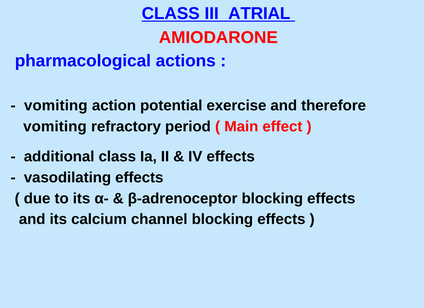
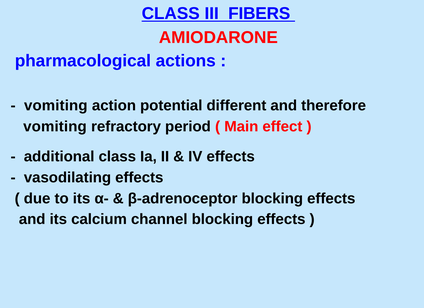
ATRIAL: ATRIAL -> FIBERS (259, 14)
exercise: exercise -> different (236, 106)
